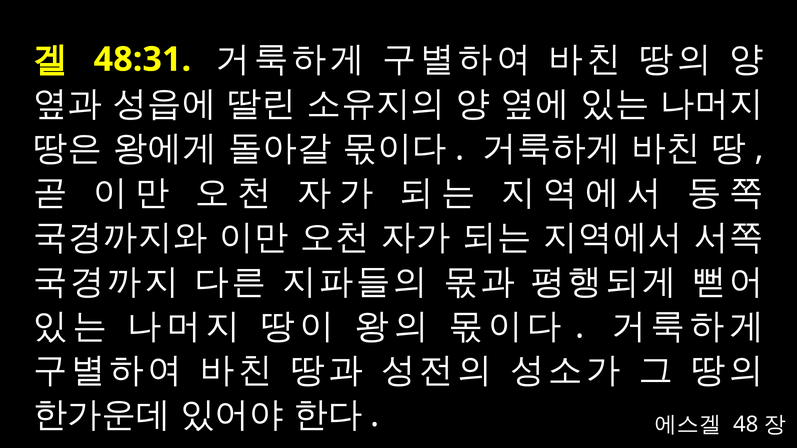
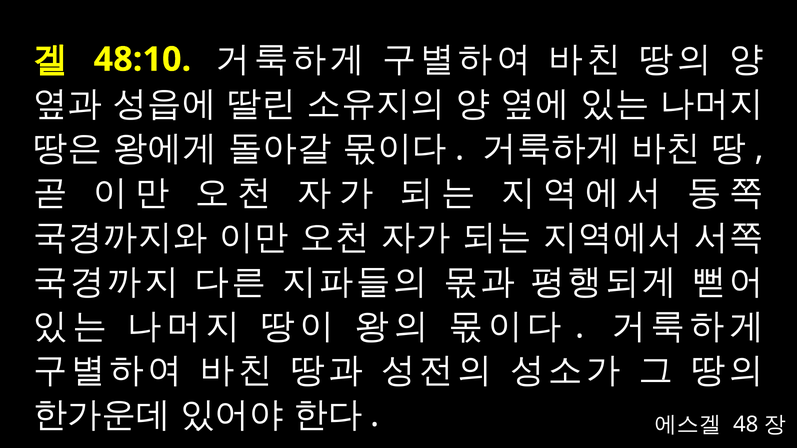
48:31: 48:31 -> 48:10 (142, 59)
